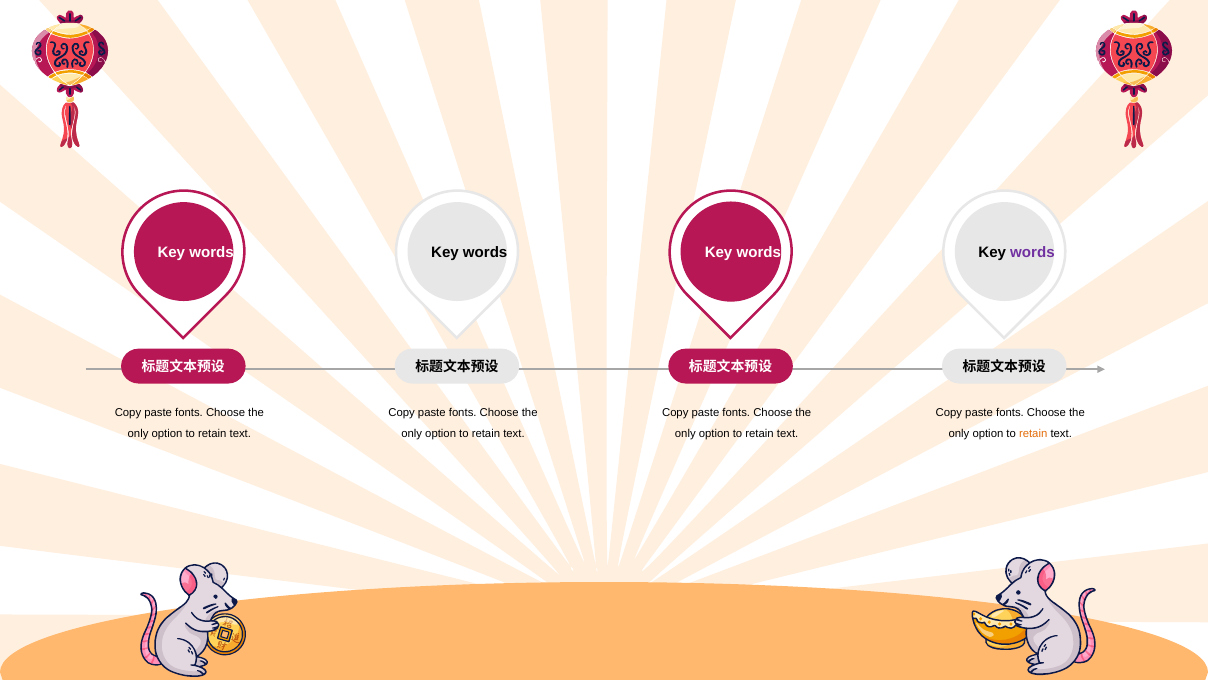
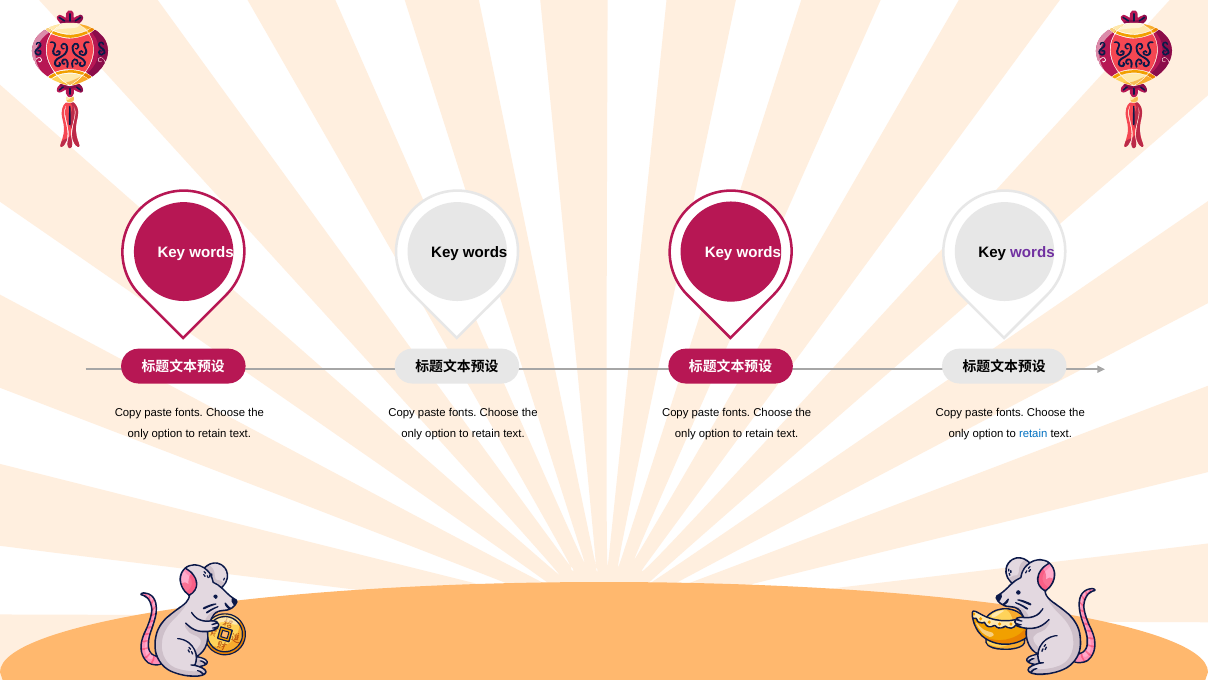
retain colour: orange -> blue (1033, 433)
